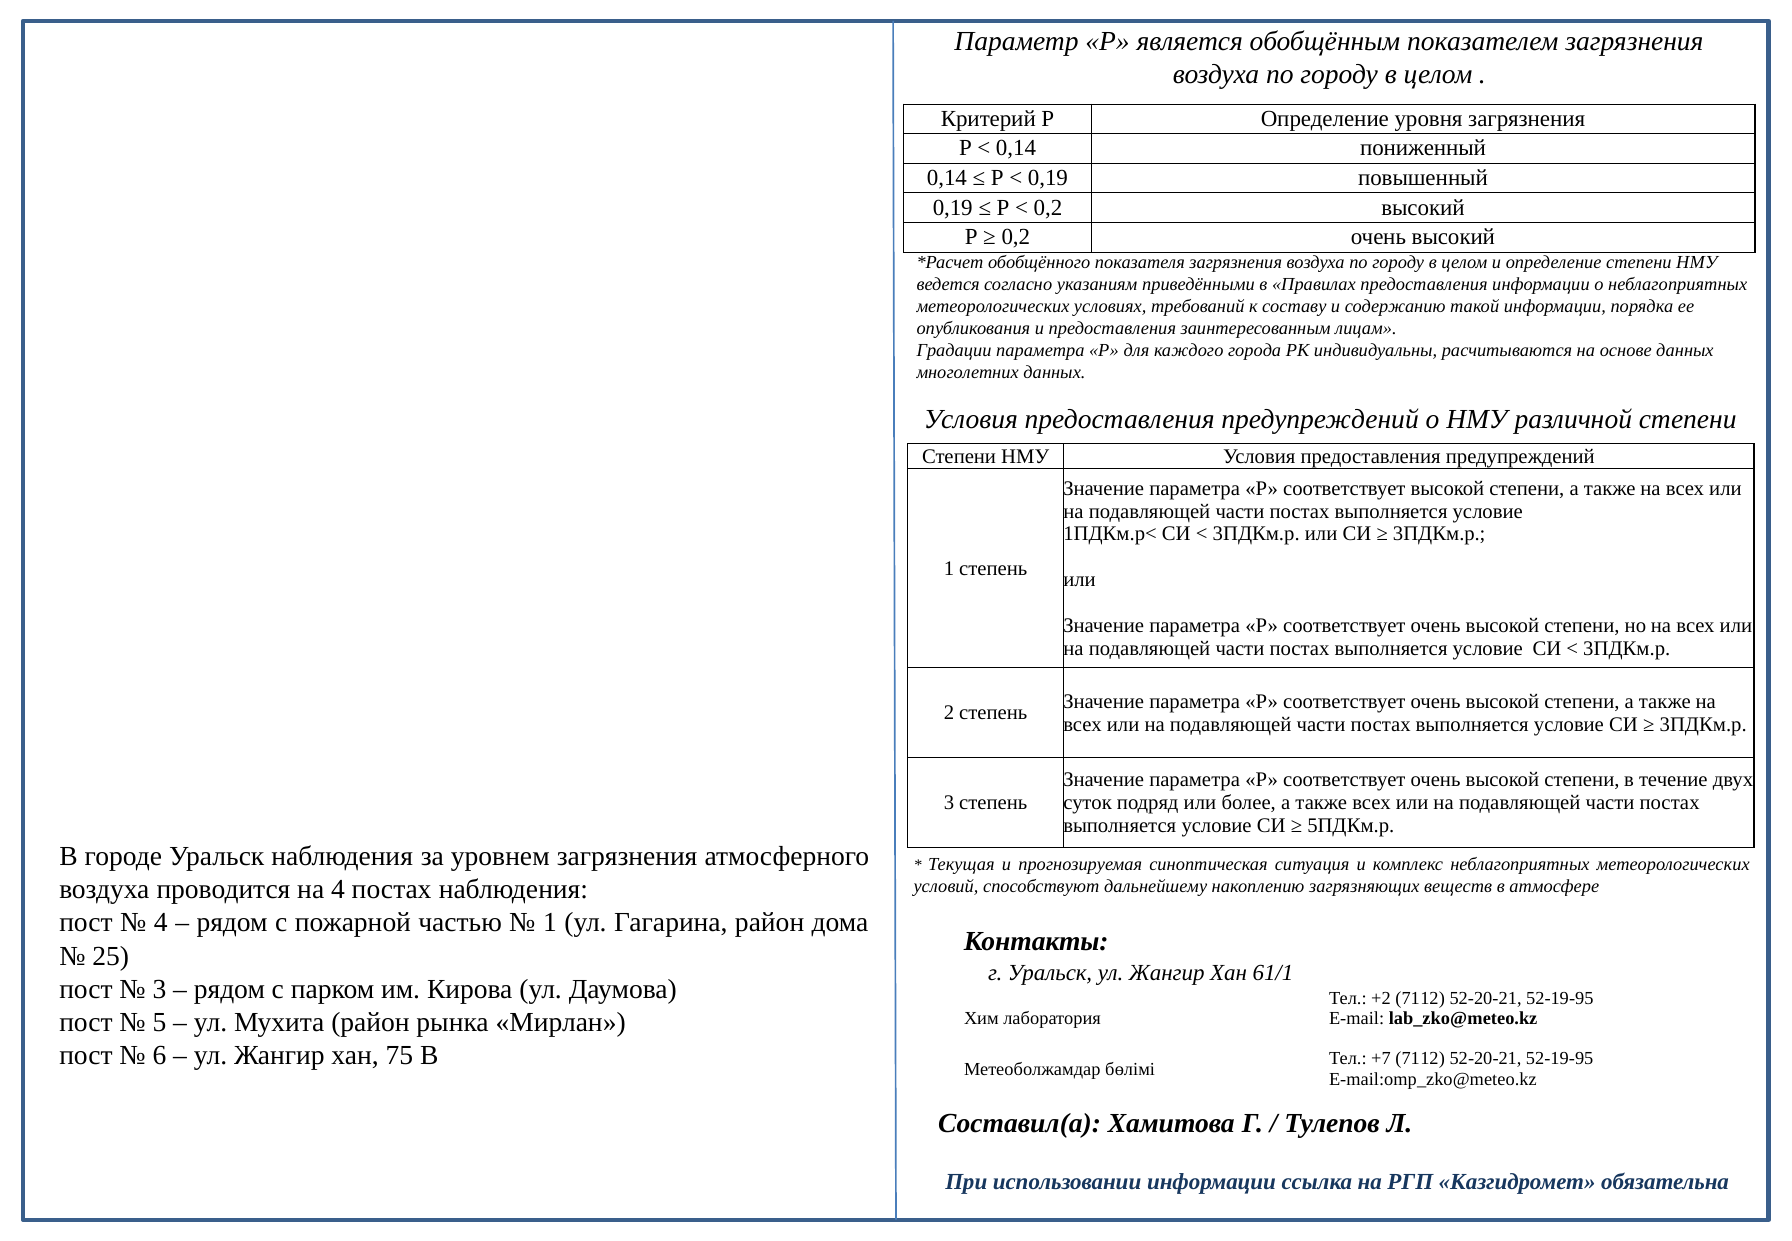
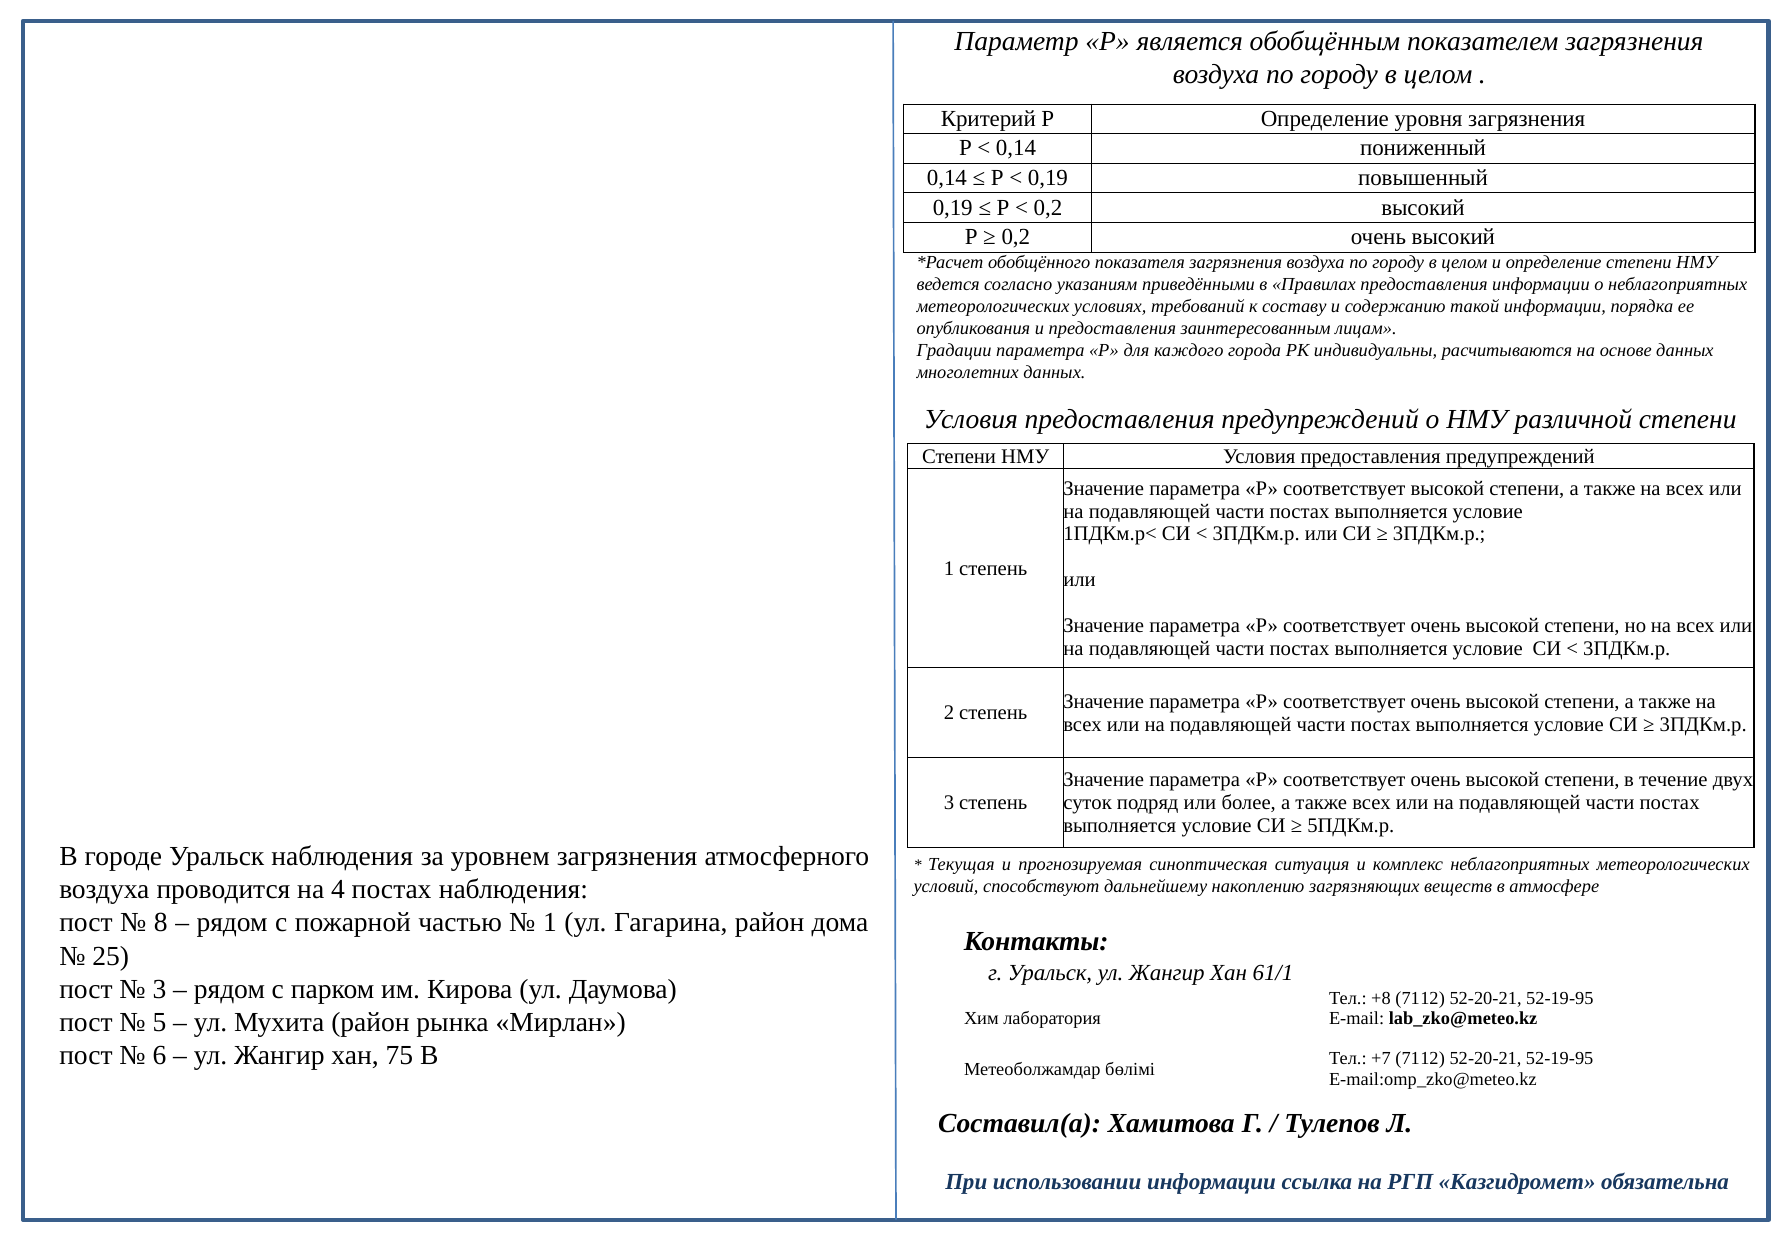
4: 4 -> 8 (161, 923)
+2: +2 -> +8 (1381, 998)
